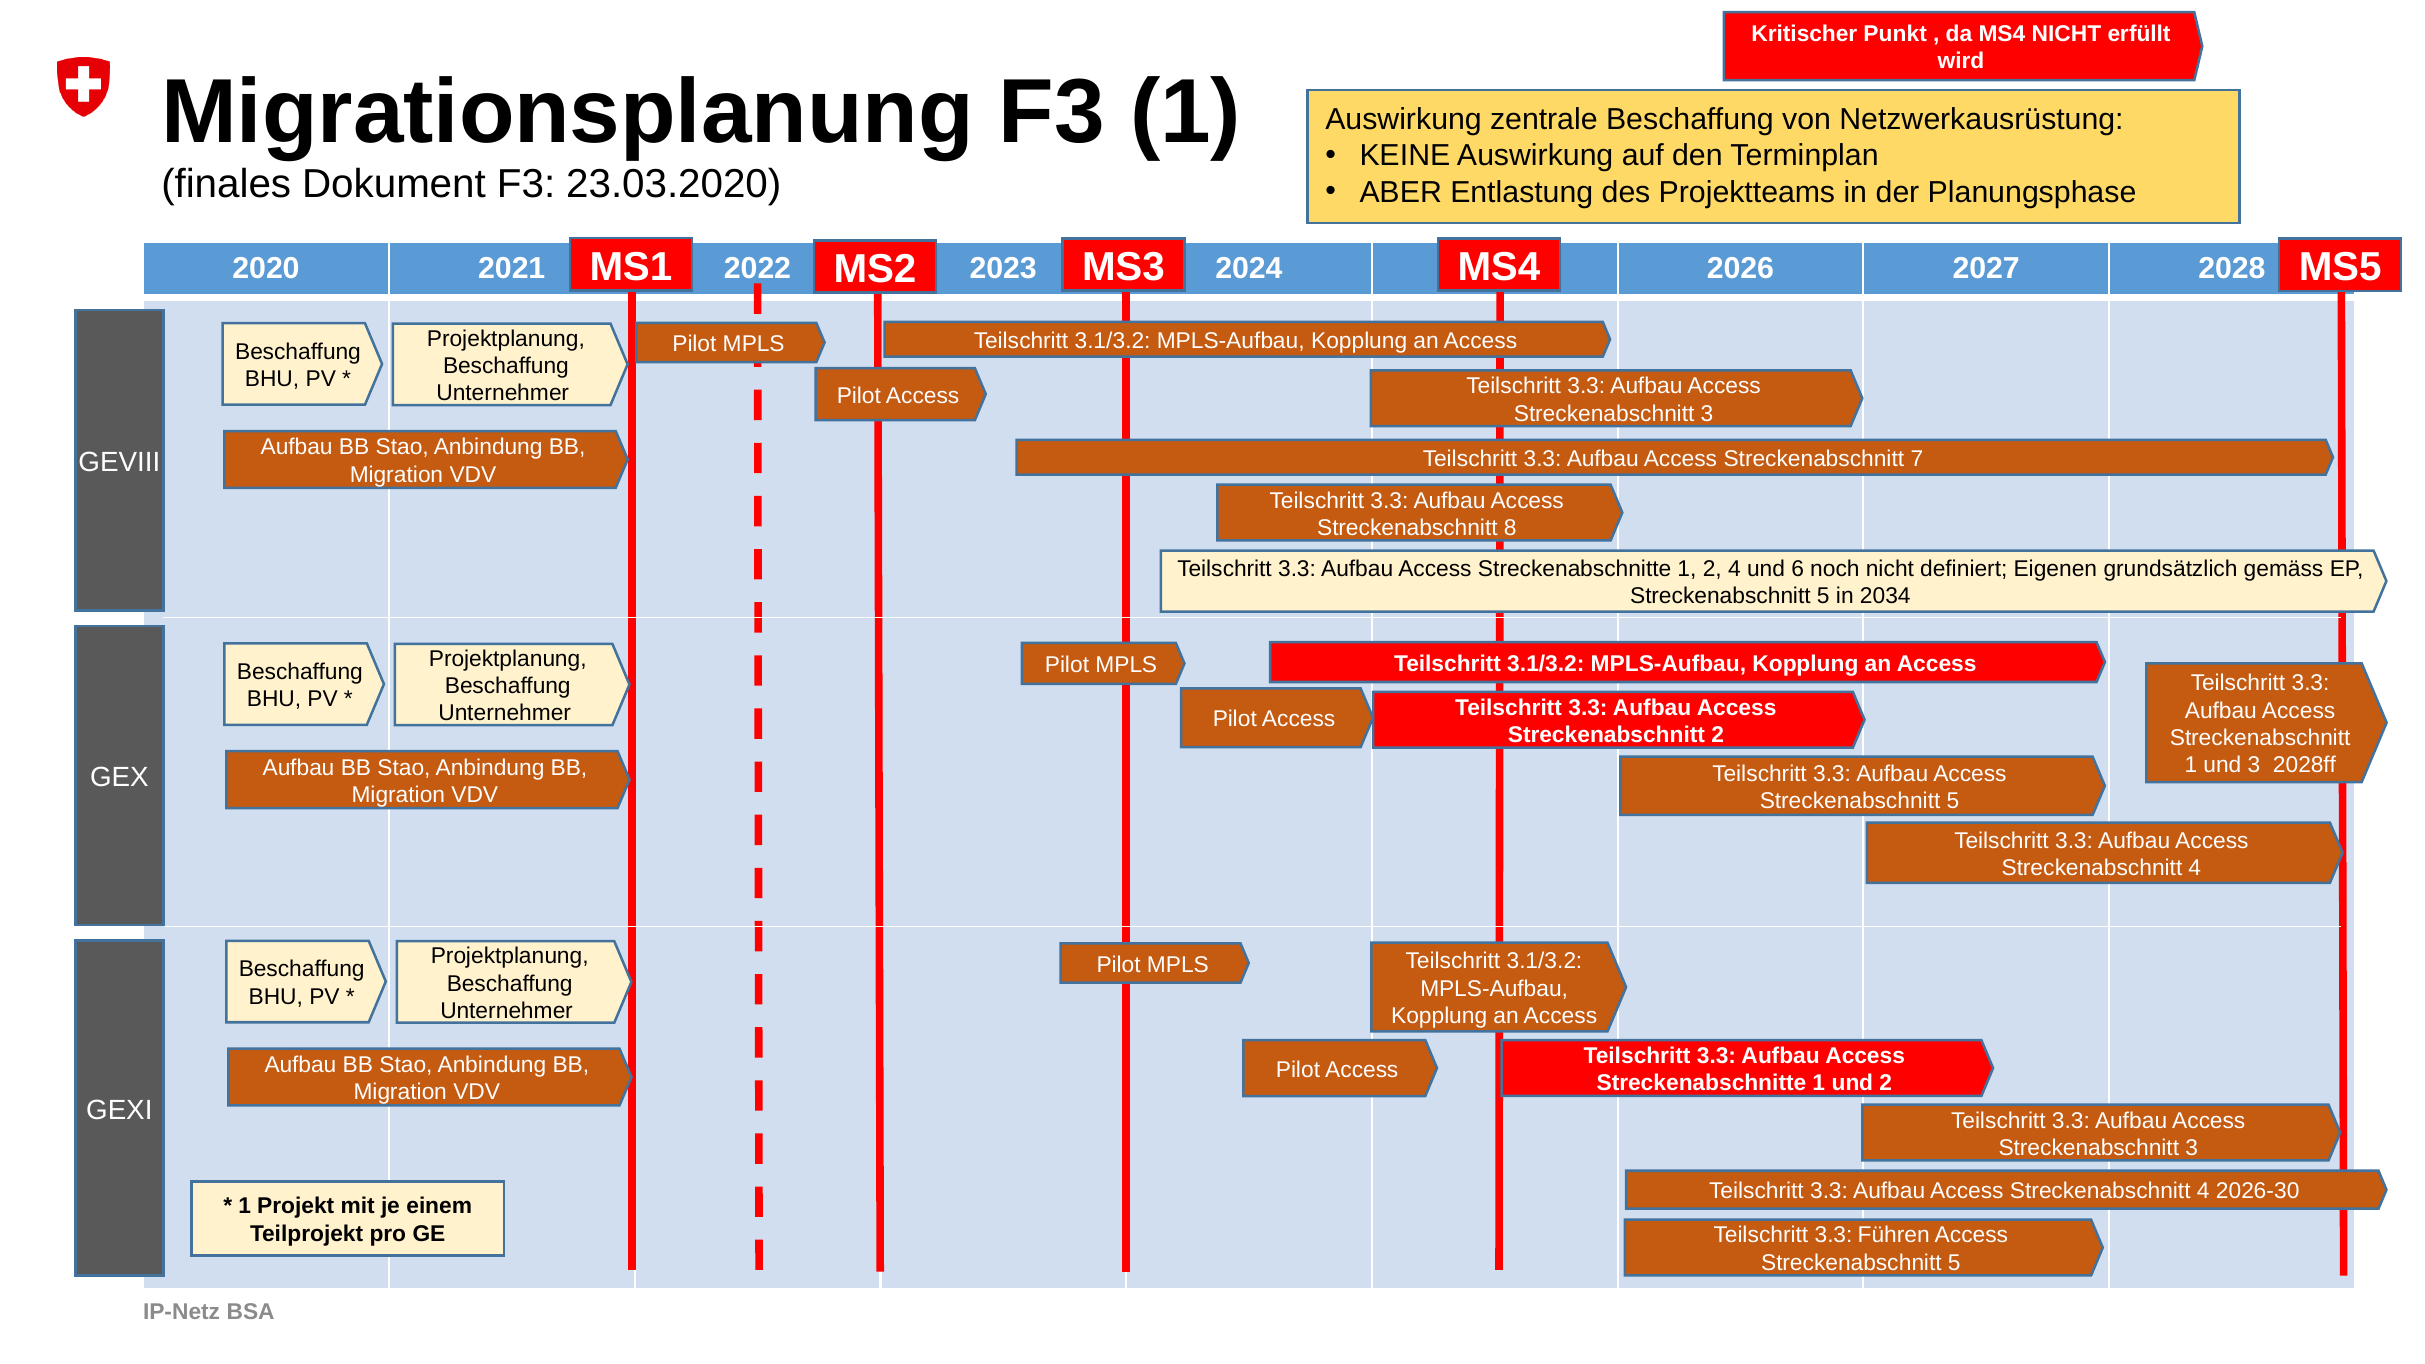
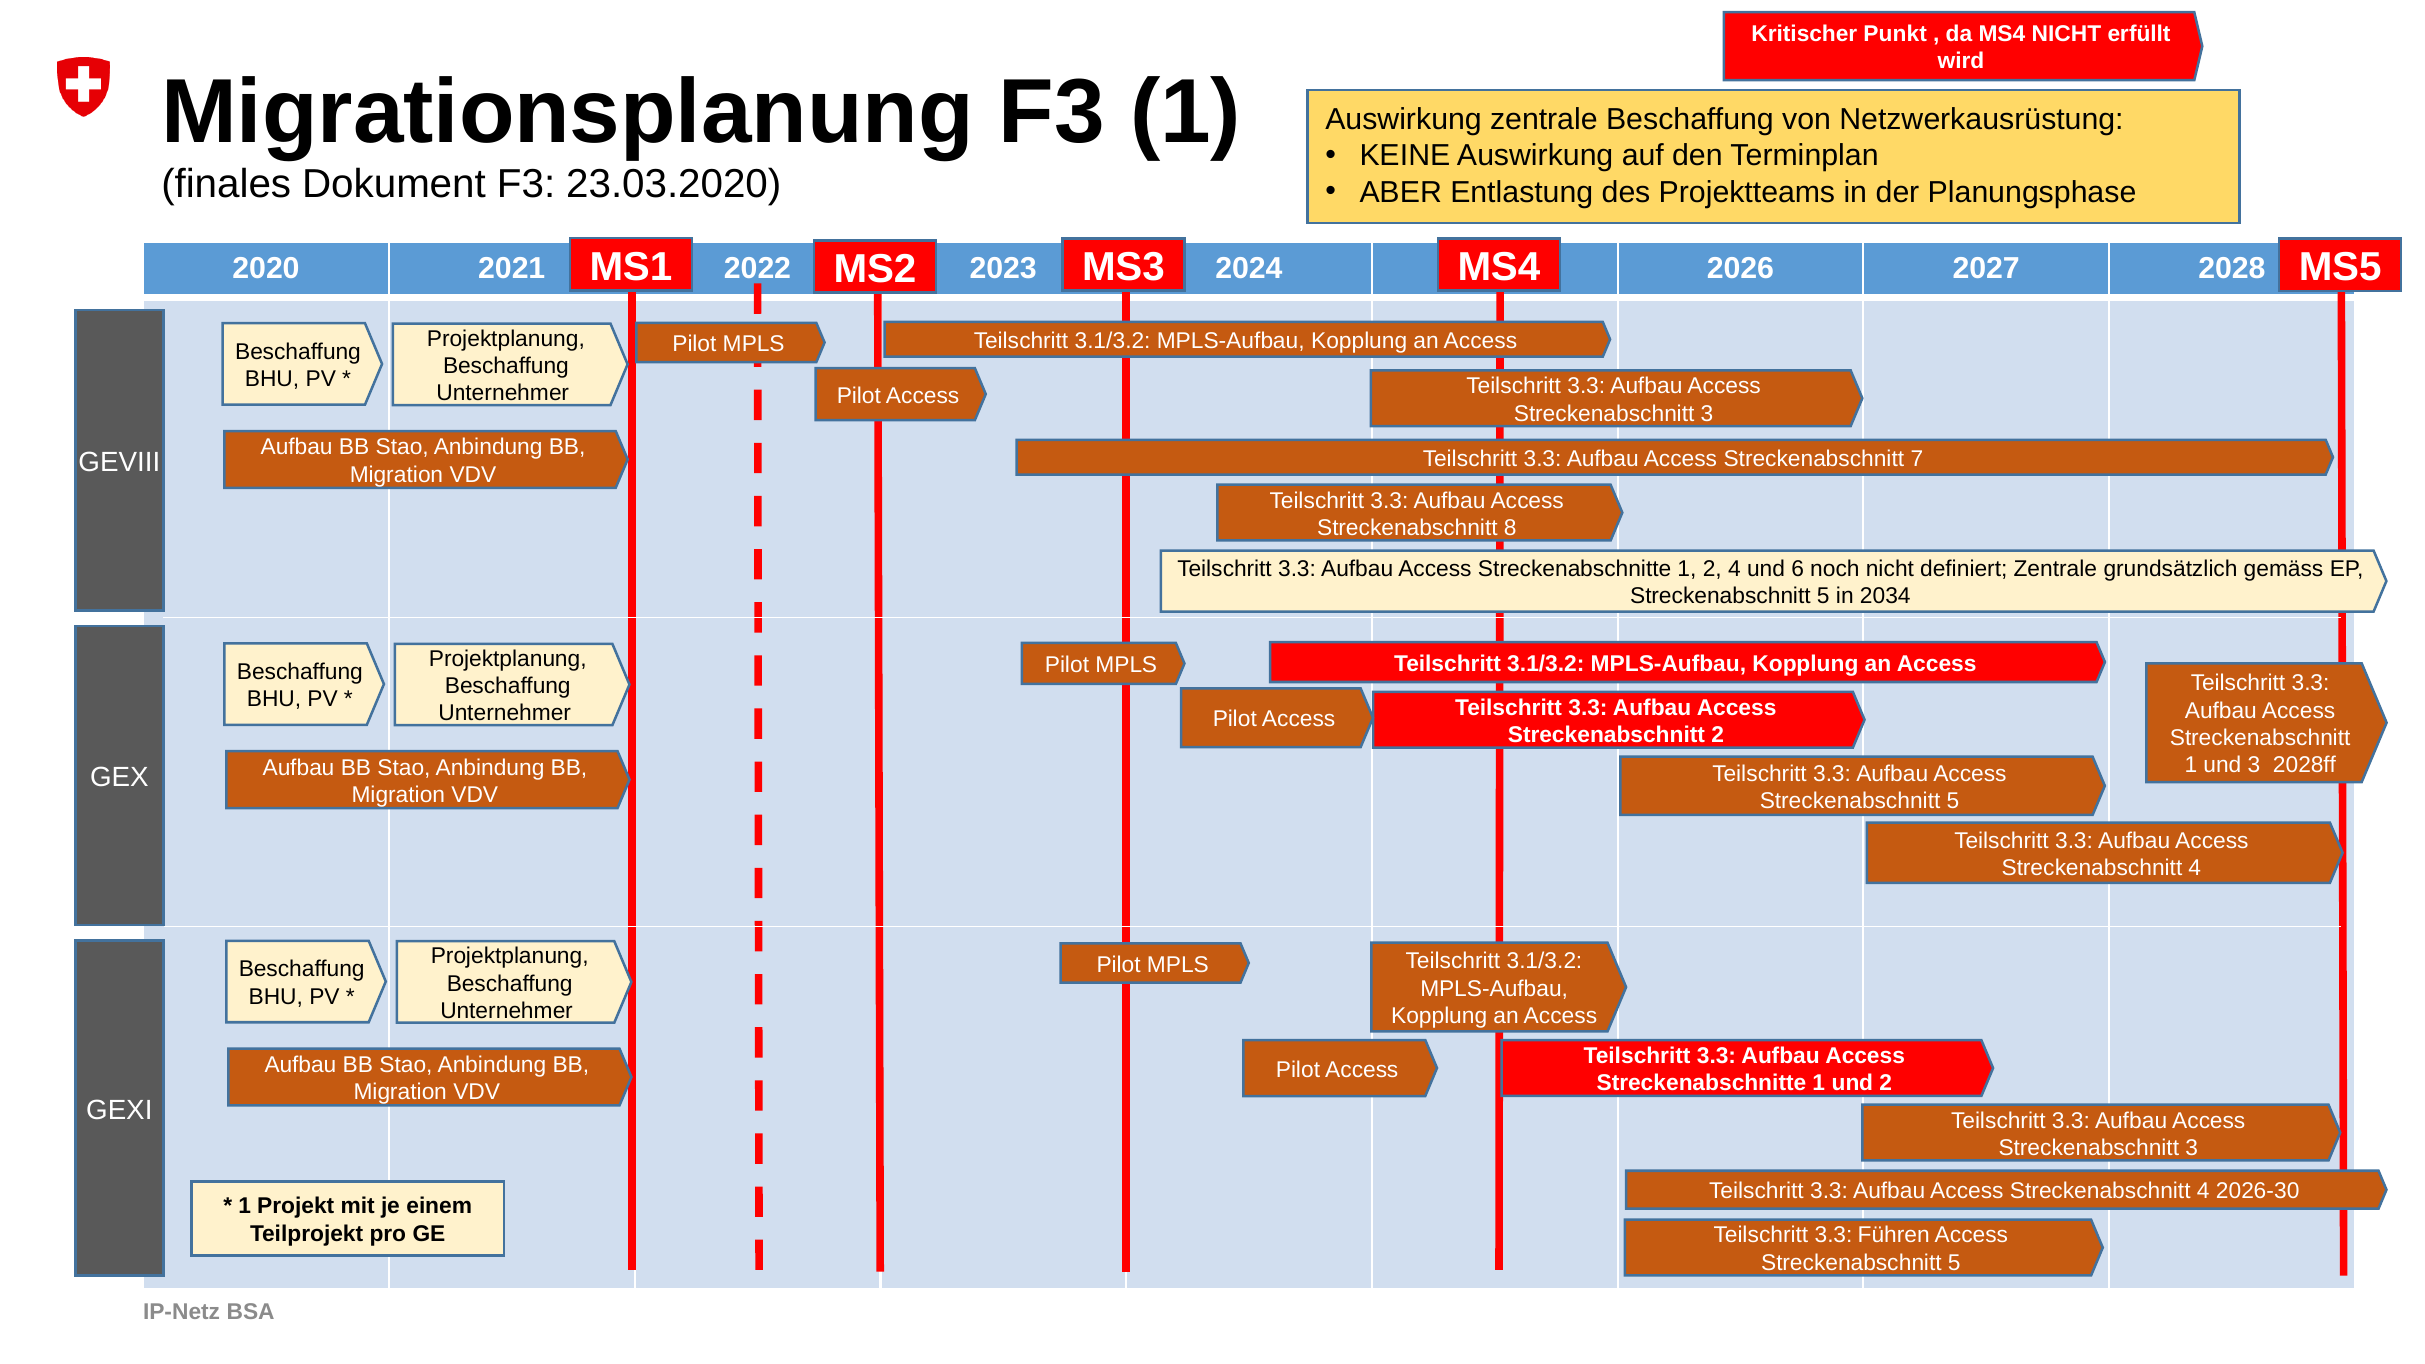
definiert Eigenen: Eigenen -> Zentrale (2055, 569)
